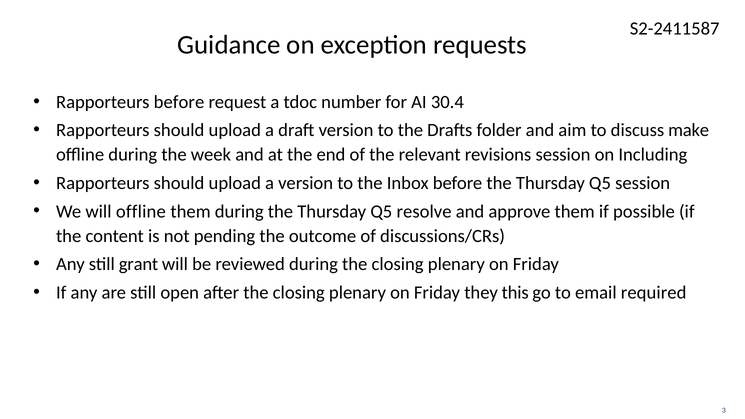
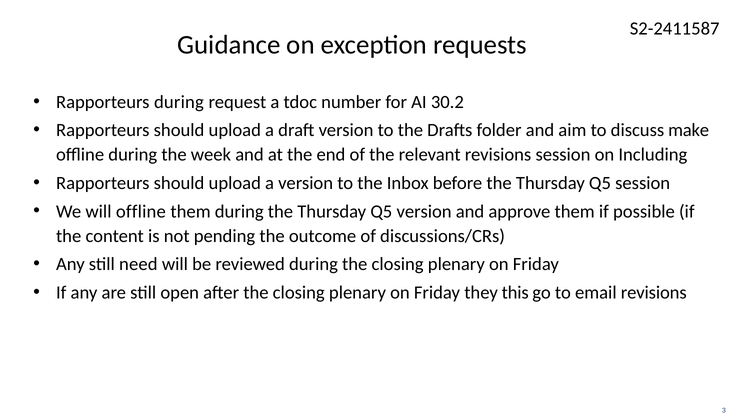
Rapporteurs before: before -> during (179, 102)
30.4: 30.4 -> 30.2 (447, 102)
resolve: resolve -> version (424, 211)
grant: grant -> need (138, 264)
email required: required -> revisions (654, 293)
